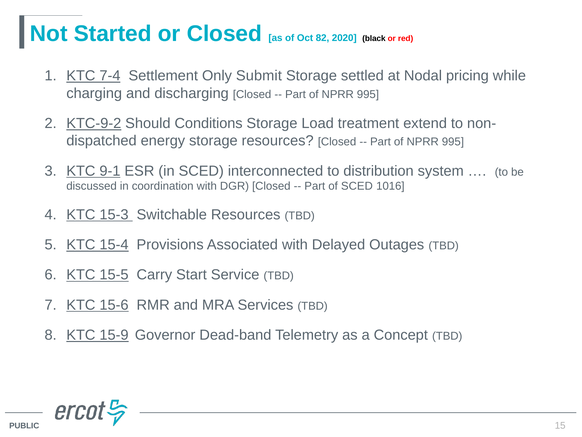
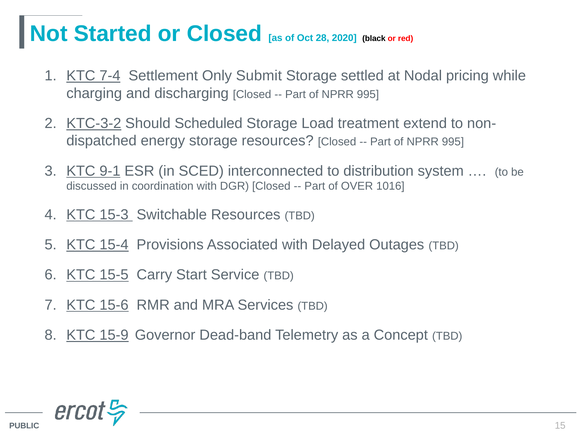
82: 82 -> 28 (323, 38)
KTC-9-2: KTC-9-2 -> KTC-3-2 (94, 123)
Conditions: Conditions -> Scheduled (209, 123)
of SCED: SCED -> OVER (357, 186)
